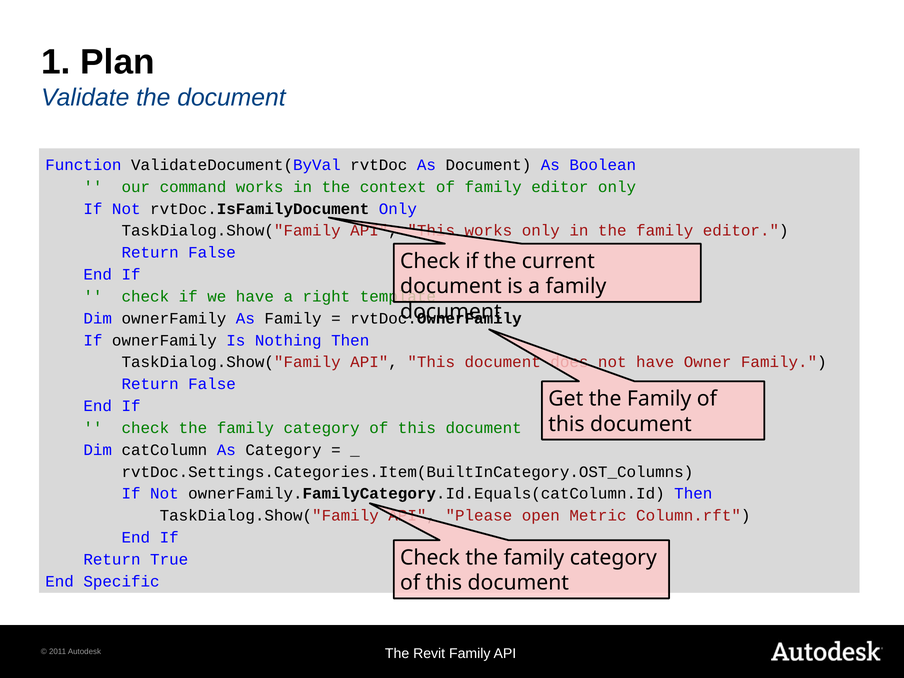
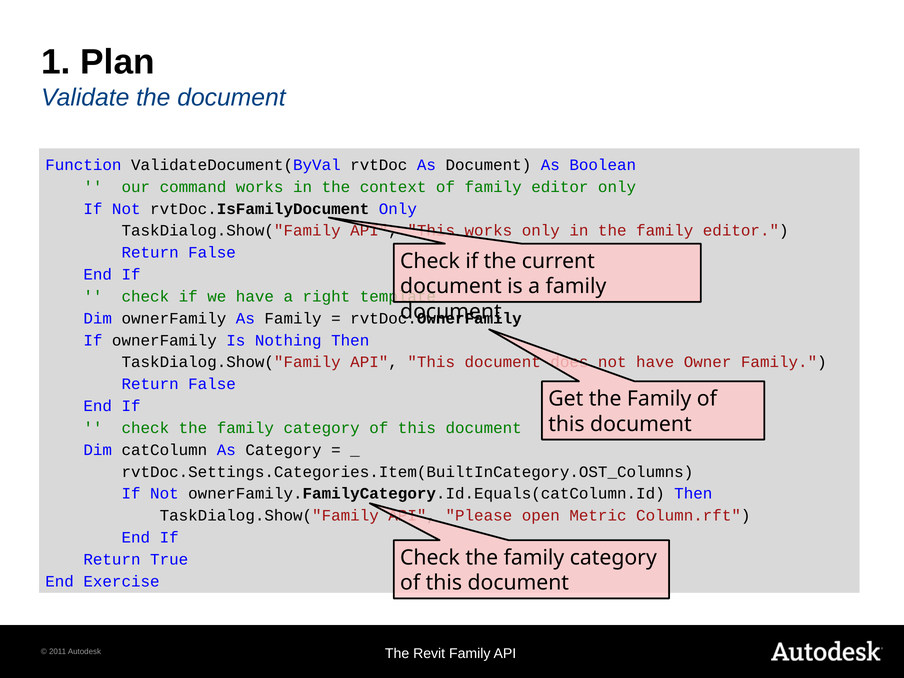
Specific: Specific -> Exercise (122, 581)
